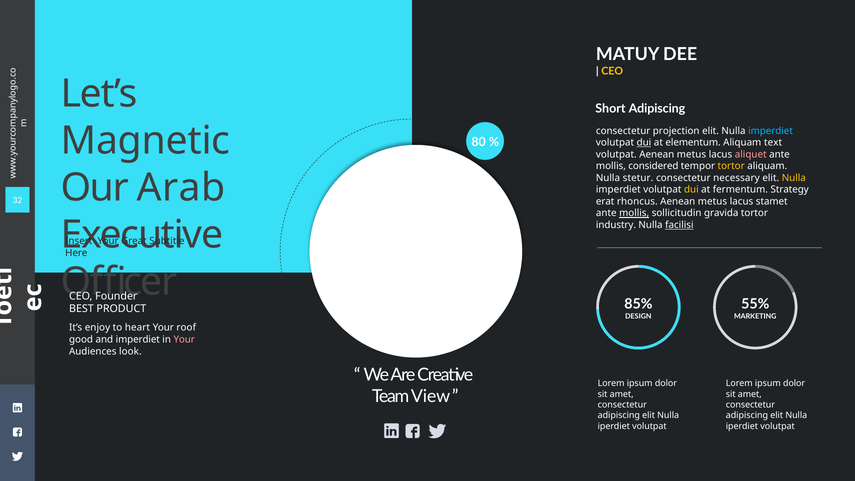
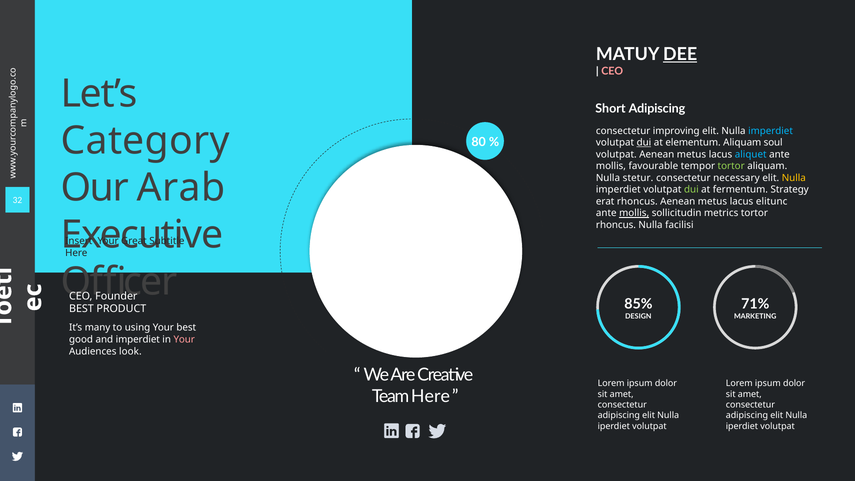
DEE underline: none -> present (680, 55)
CEO colour: yellow -> pink (612, 71)
projection: projection -> improving (676, 131)
Magnetic: Magnetic -> Category (145, 141)
text: text -> soul (773, 143)
aliquet colour: pink -> light blue (751, 154)
considered: considered -> favourable (653, 166)
tortor colour: yellow -> light green (731, 166)
dui colour: yellow -> light green (691, 190)
stamet: stamet -> elitunc (772, 201)
gravida: gravida -> metrics (721, 213)
industry: industry -> rhoncus (616, 225)
facilisi underline: present -> none (679, 225)
55%: 55% -> 71% (755, 304)
enjoy: enjoy -> many (98, 328)
heart: heart -> using (138, 328)
Your roof: roof -> best (186, 328)
Team View: View -> Here (430, 396)
